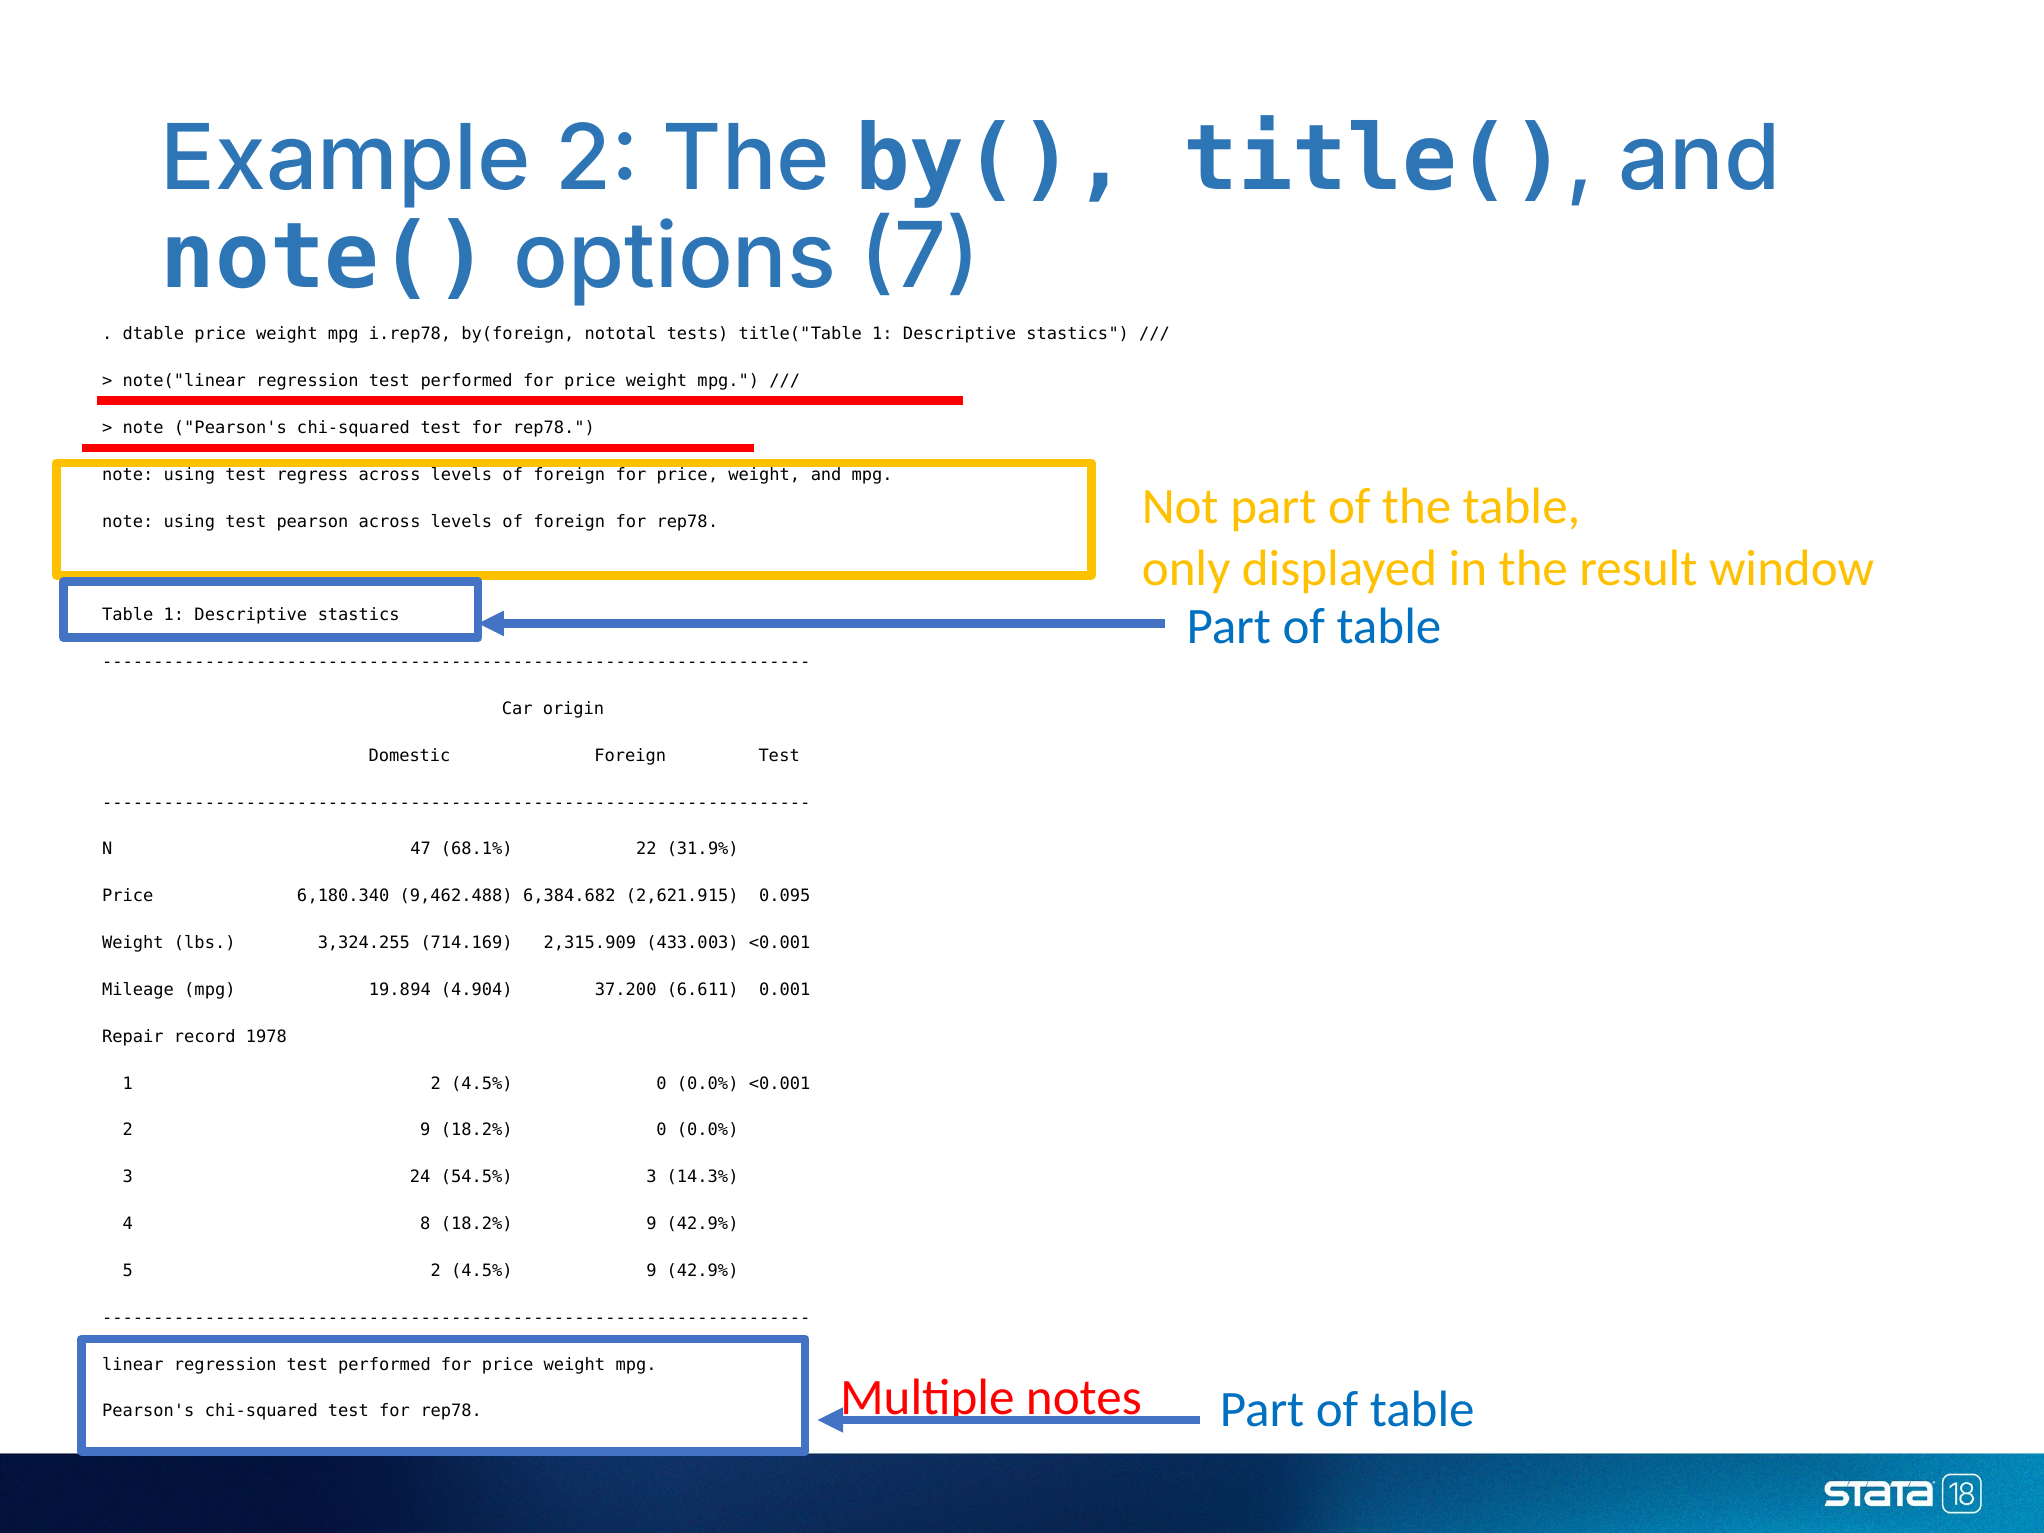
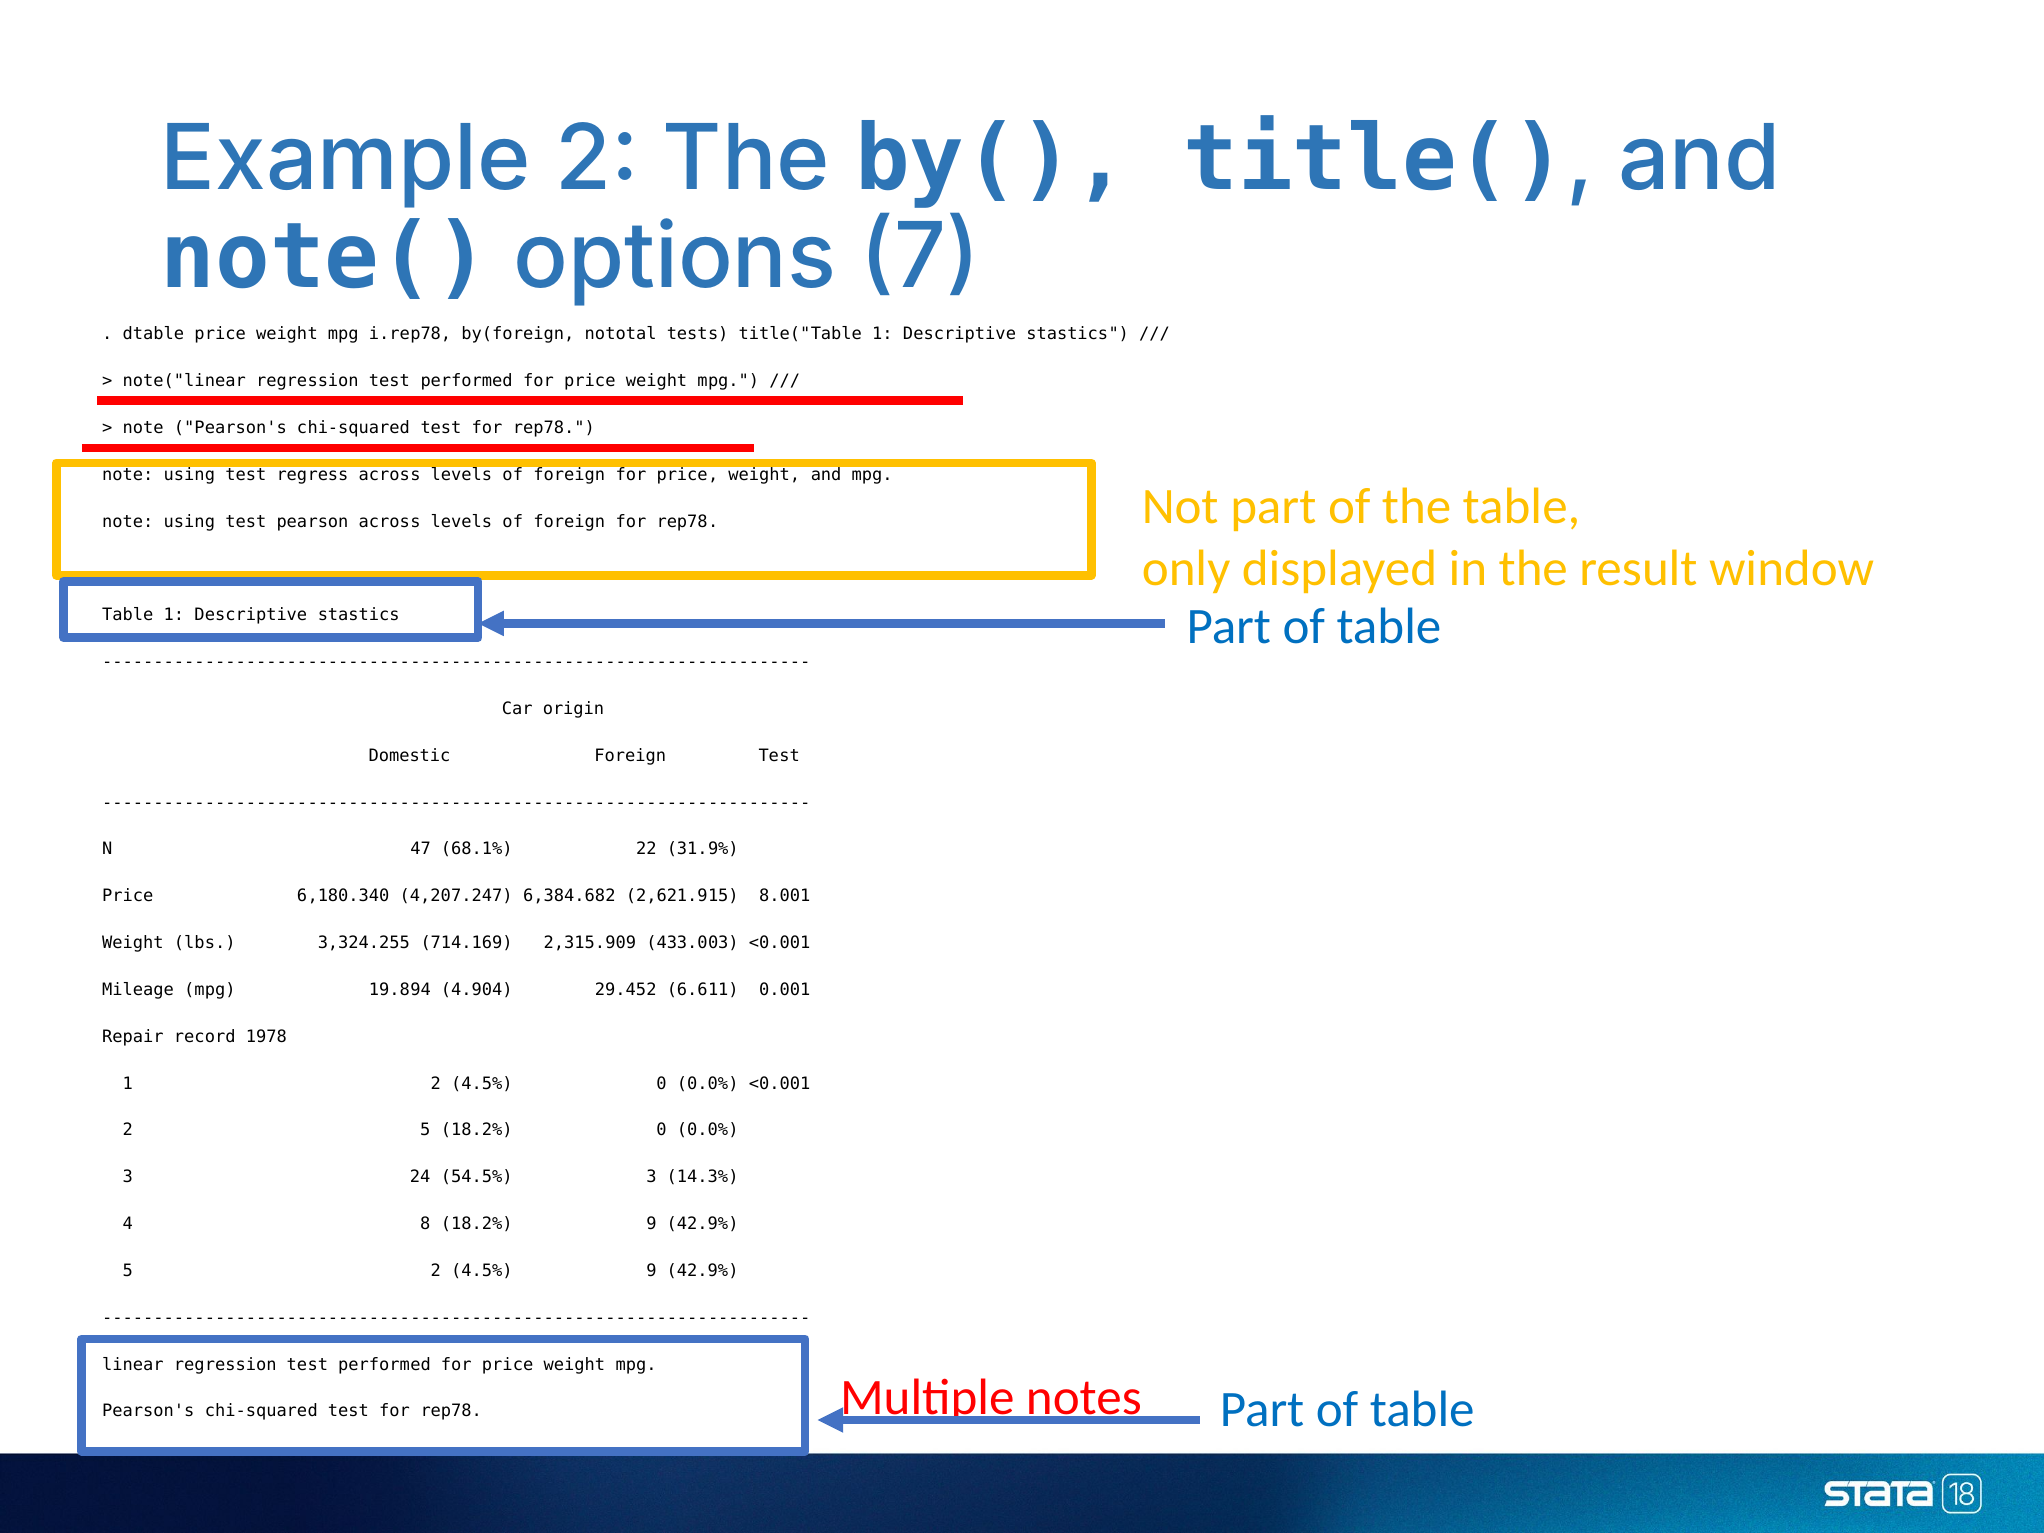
9,462.488: 9,462.488 -> 4,207.247 (456, 896)
0.095: 0.095 -> 8.001 (785, 896)
37.200: 37.200 -> 29.452 (626, 990)
2 9: 9 -> 5 (425, 1130)
